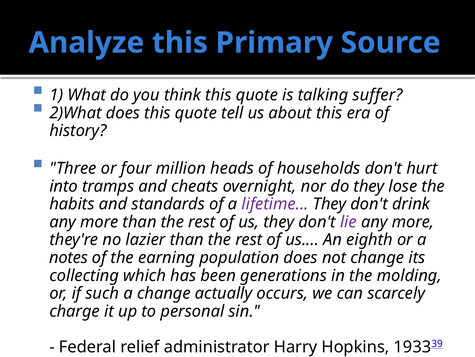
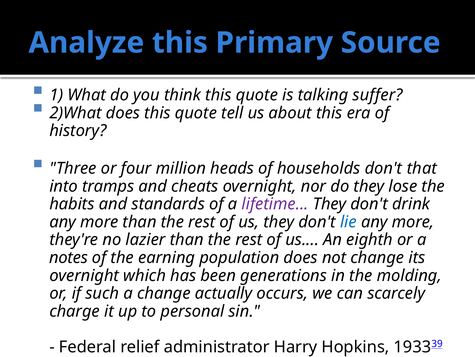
hurt: hurt -> that (422, 168)
lie colour: purple -> blue (348, 222)
collecting: collecting -> overnight (84, 275)
